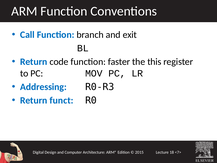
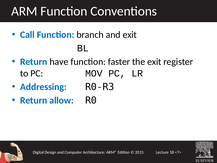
code: code -> have (59, 62)
the this: this -> exit (154, 62)
funct: funct -> allow (62, 100)
